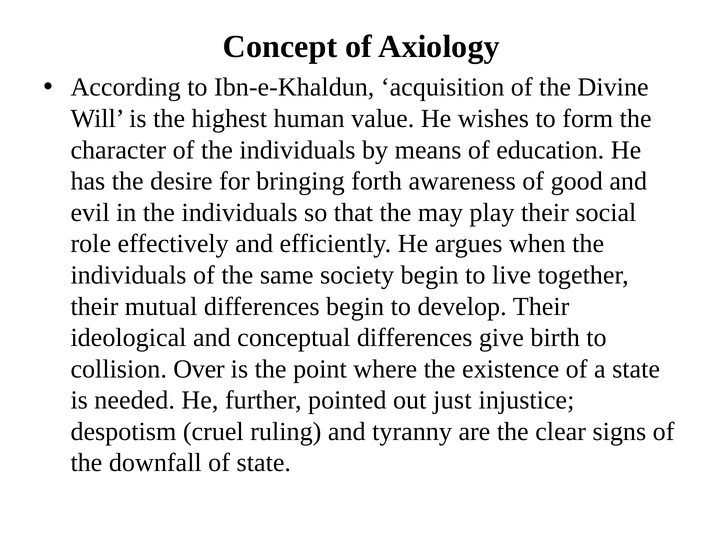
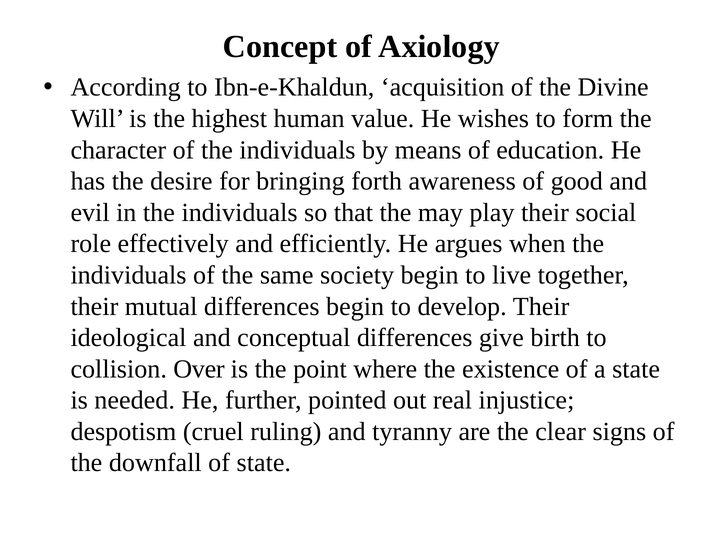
just: just -> real (453, 400)
